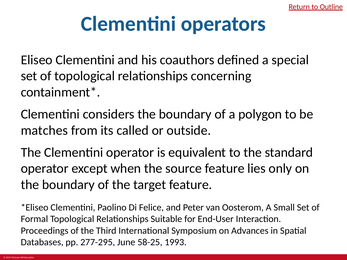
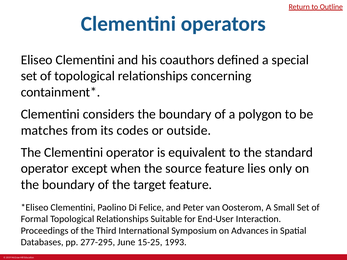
called: called -> codes (133, 131)
58-25: 58-25 -> 15-25 (150, 242)
